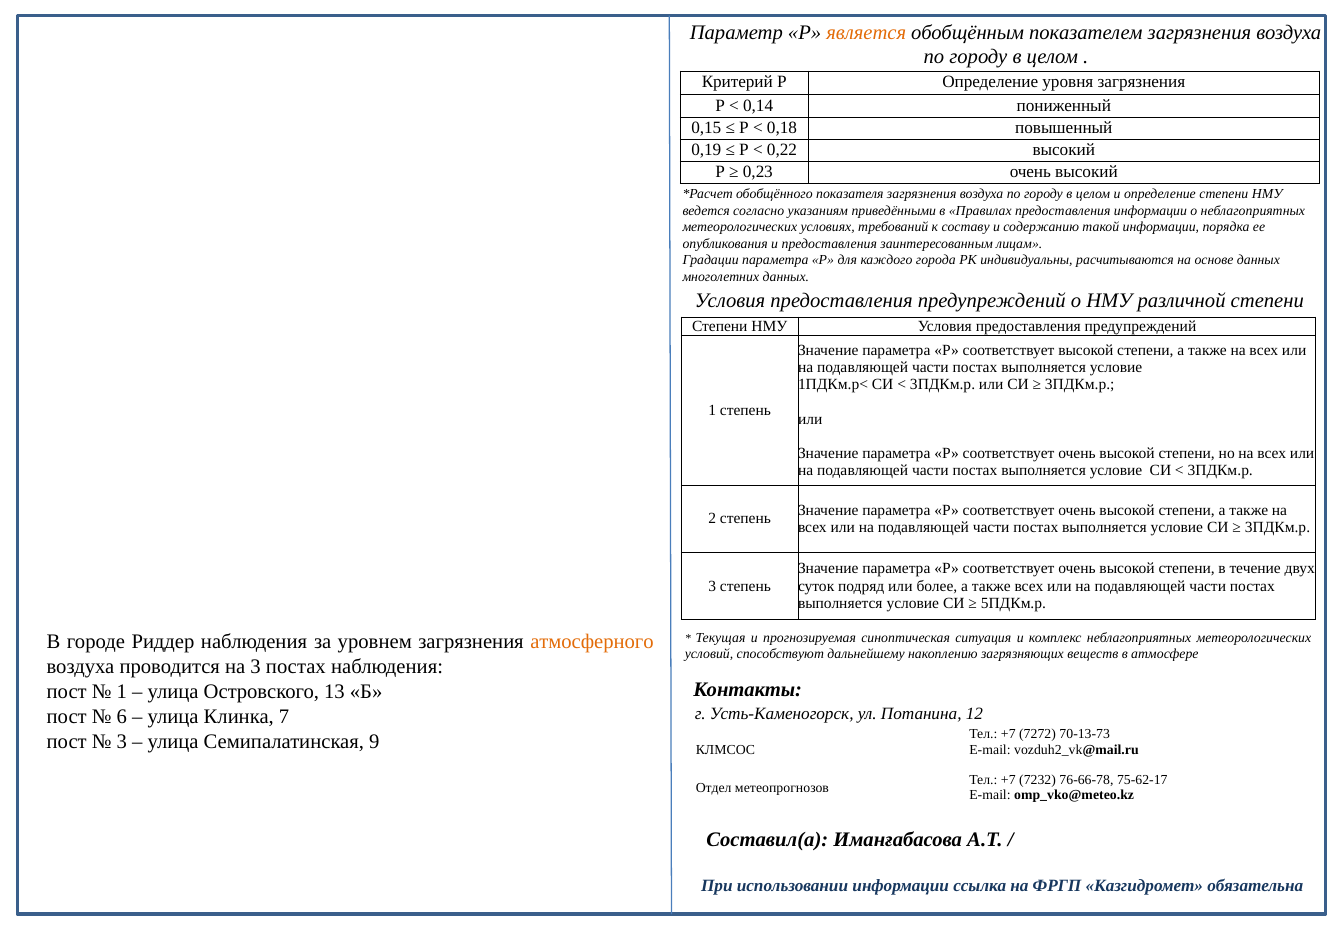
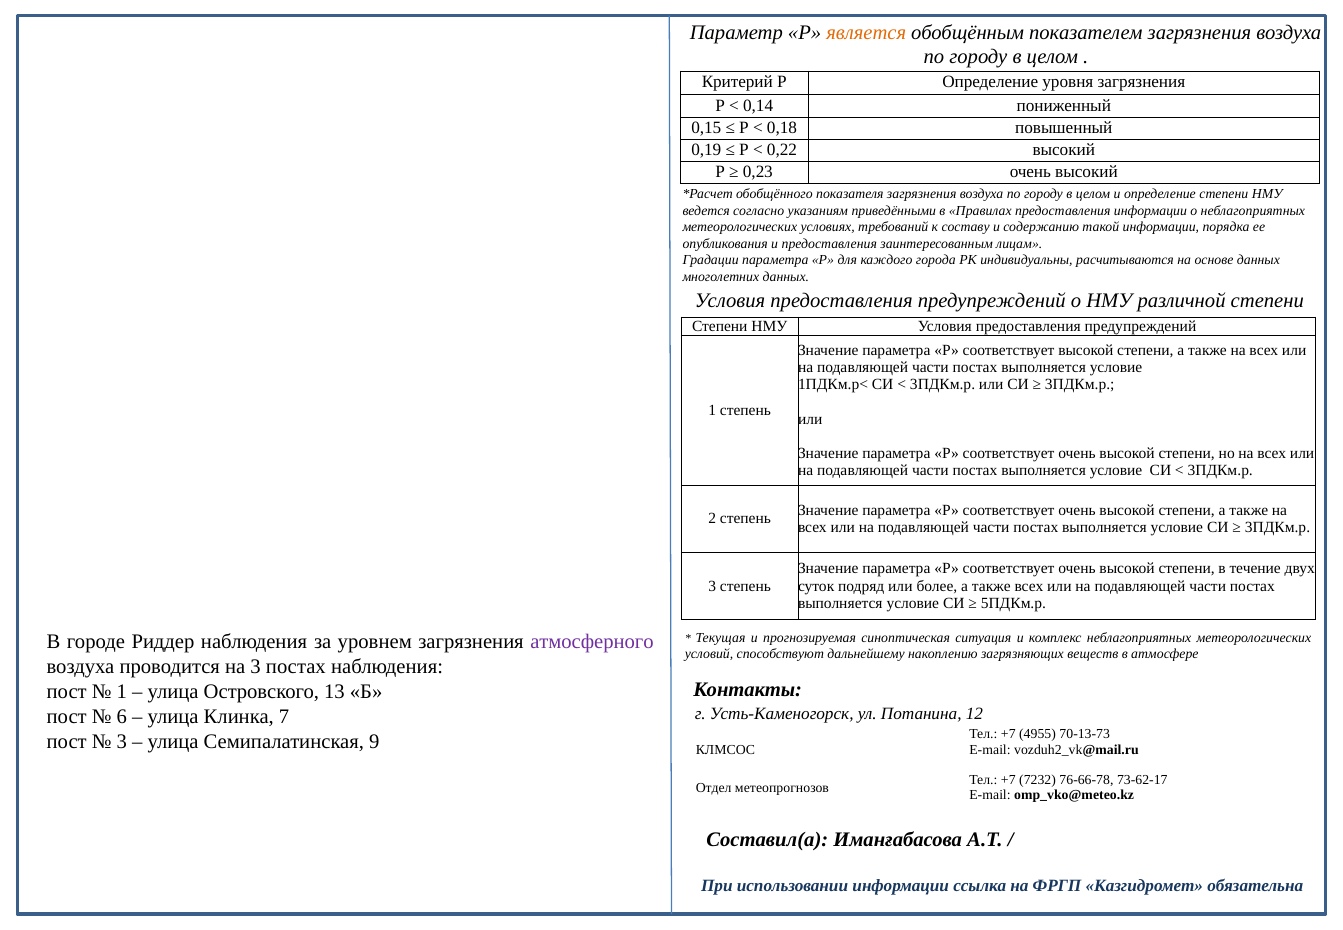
атмосферного colour: orange -> purple (592, 642)
7272: 7272 -> 4955 (1038, 734)
75-62-17: 75-62-17 -> 73-62-17 (1142, 780)
